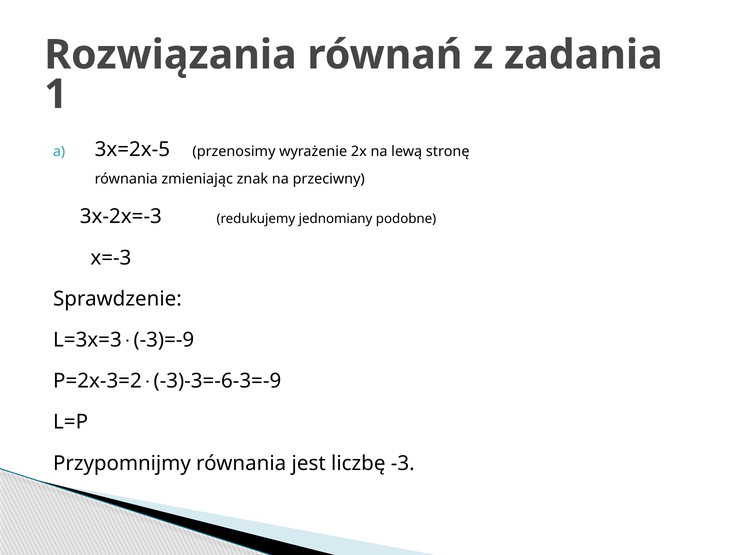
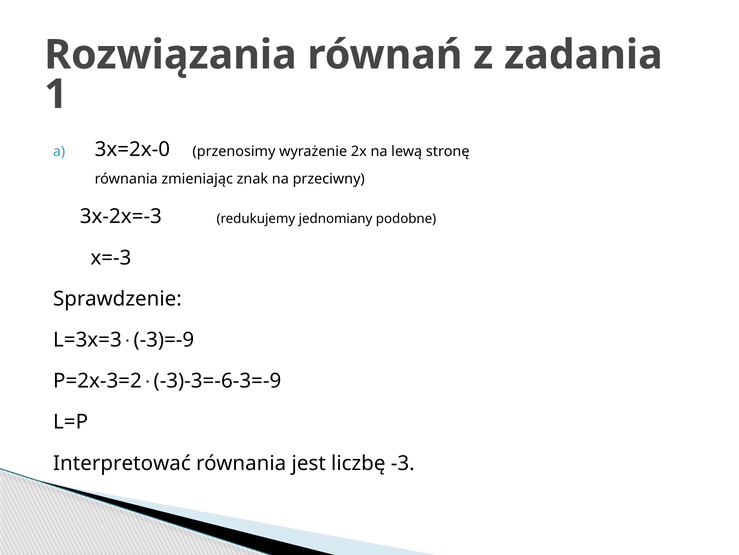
3x=2x-5: 3x=2x-5 -> 3x=2x-0 (132, 149)
Przypomnijmy: Przypomnijmy -> Interpretować (122, 463)
